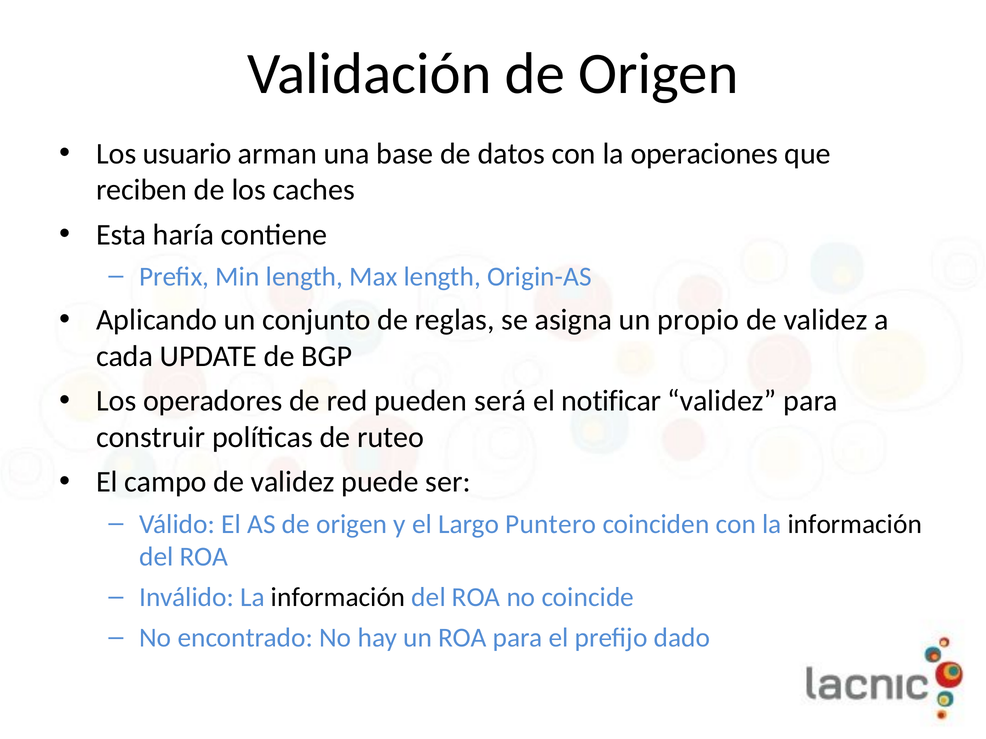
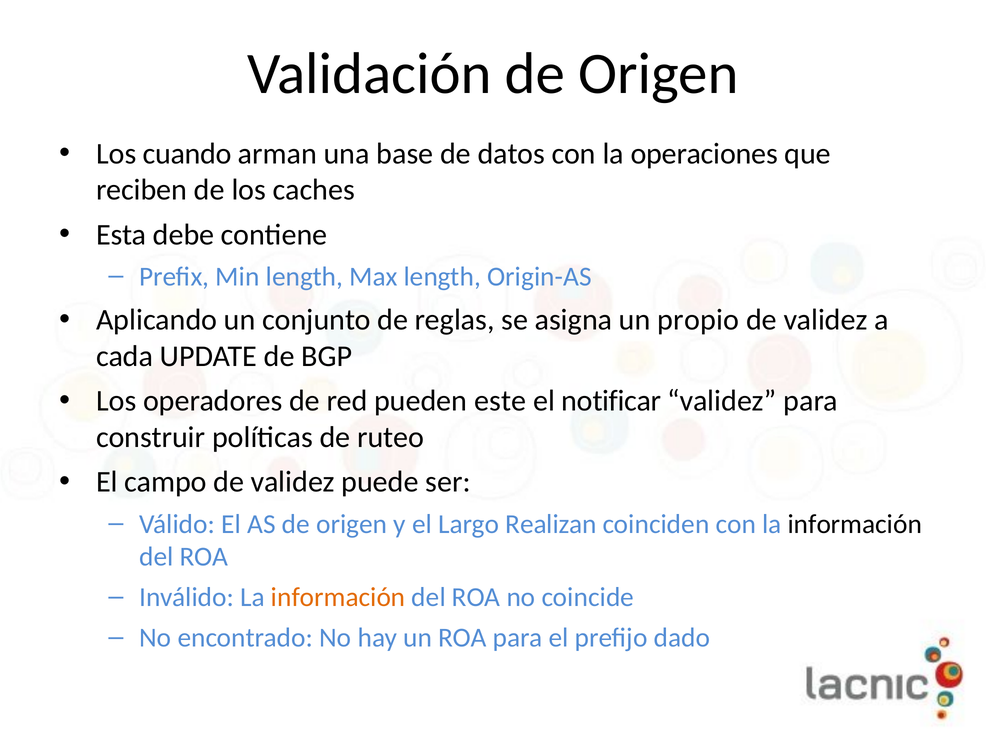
usuario: usuario -> cuando (187, 154)
haría: haría -> debe (184, 235)
será: será -> este (500, 401)
Puntero: Puntero -> Realizan (551, 524)
información colour: black -> orange (338, 598)
